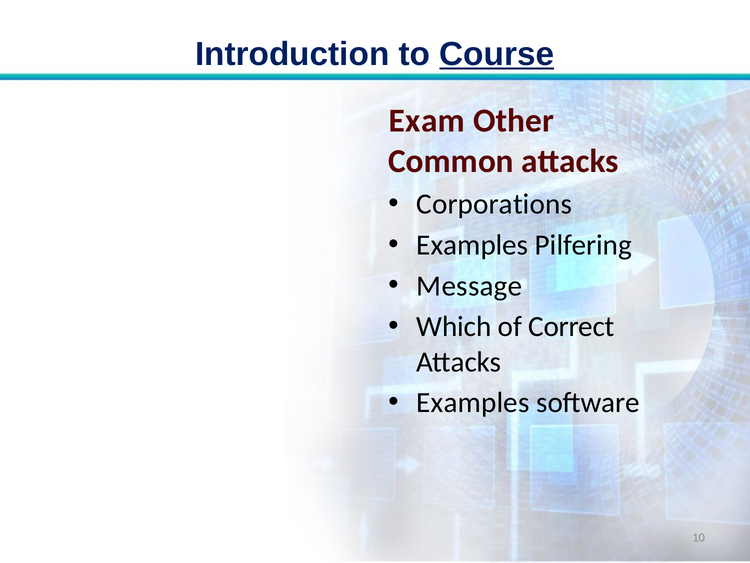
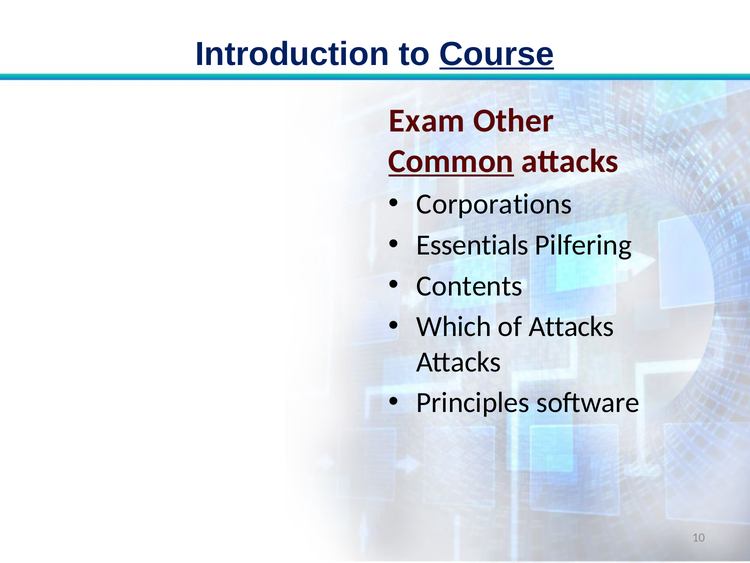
Common underline: none -> present (451, 161)
Examples: Examples -> Essentials (473, 245)
Message: Message -> Contents (470, 286)
of Correct: Correct -> Attacks (571, 327)
Examples: Examples -> Principles (473, 402)
